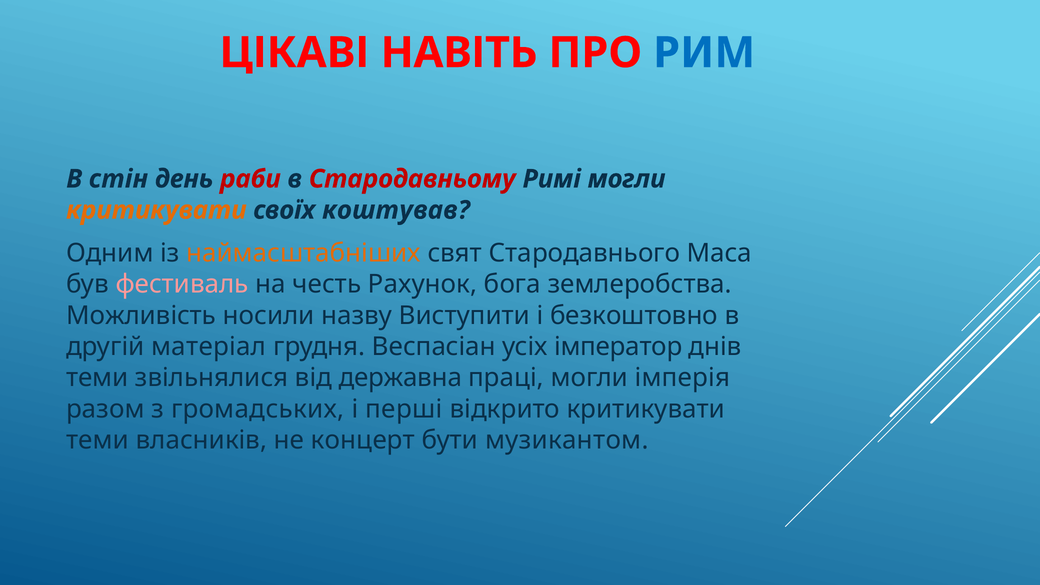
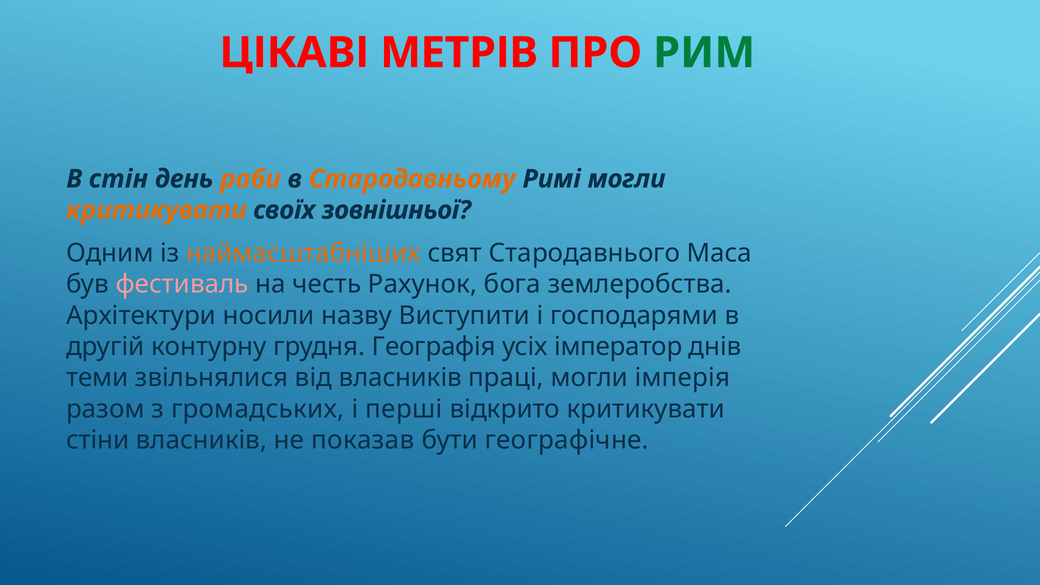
НАВІТЬ: НАВІТЬ -> МЕТРІВ (459, 53)
РИМ colour: blue -> green (704, 53)
раби colour: red -> orange (250, 179)
Стародавньому colour: red -> orange (412, 179)
коштував: коштував -> зовнішньої (396, 210)
Можливість: Можливість -> Архітектури (141, 315)
безкоштовно: безкоштовно -> господарями (634, 315)
матеріал: матеріал -> контурну (209, 347)
Веспасіан: Веспасіан -> Географія (434, 347)
від державна: державна -> власників (400, 378)
теми: теми -> стіни (98, 440)
концерт: концерт -> показав (363, 440)
музикантом: музикантом -> географічне (567, 440)
